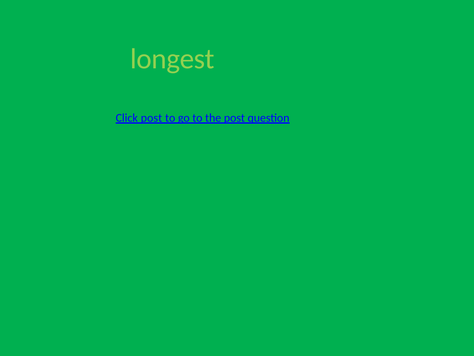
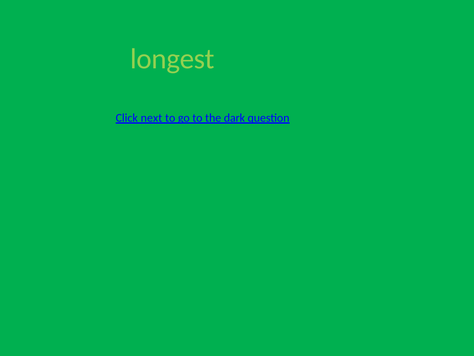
Click post: post -> next (151, 118)
the post: post -> dark (234, 118)
